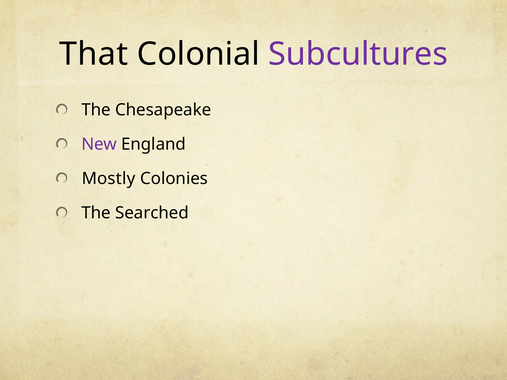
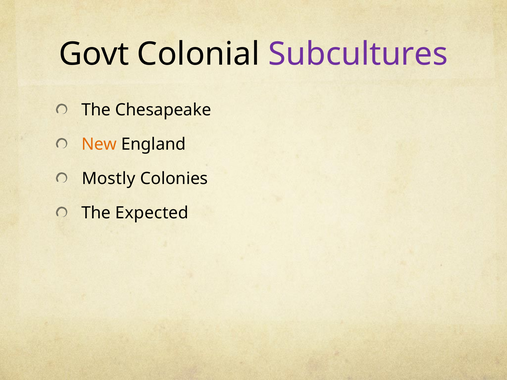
That: That -> Govt (94, 54)
New colour: purple -> orange (99, 144)
Searched: Searched -> Expected (152, 213)
